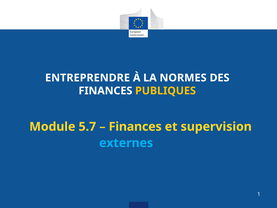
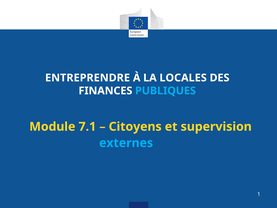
NORMES: NORMES -> LOCALES (183, 78)
PUBLIQUES colour: yellow -> light blue (166, 91)
5.7: 5.7 -> 7.1 (87, 126)
Finances: Finances -> Citoyens (135, 126)
